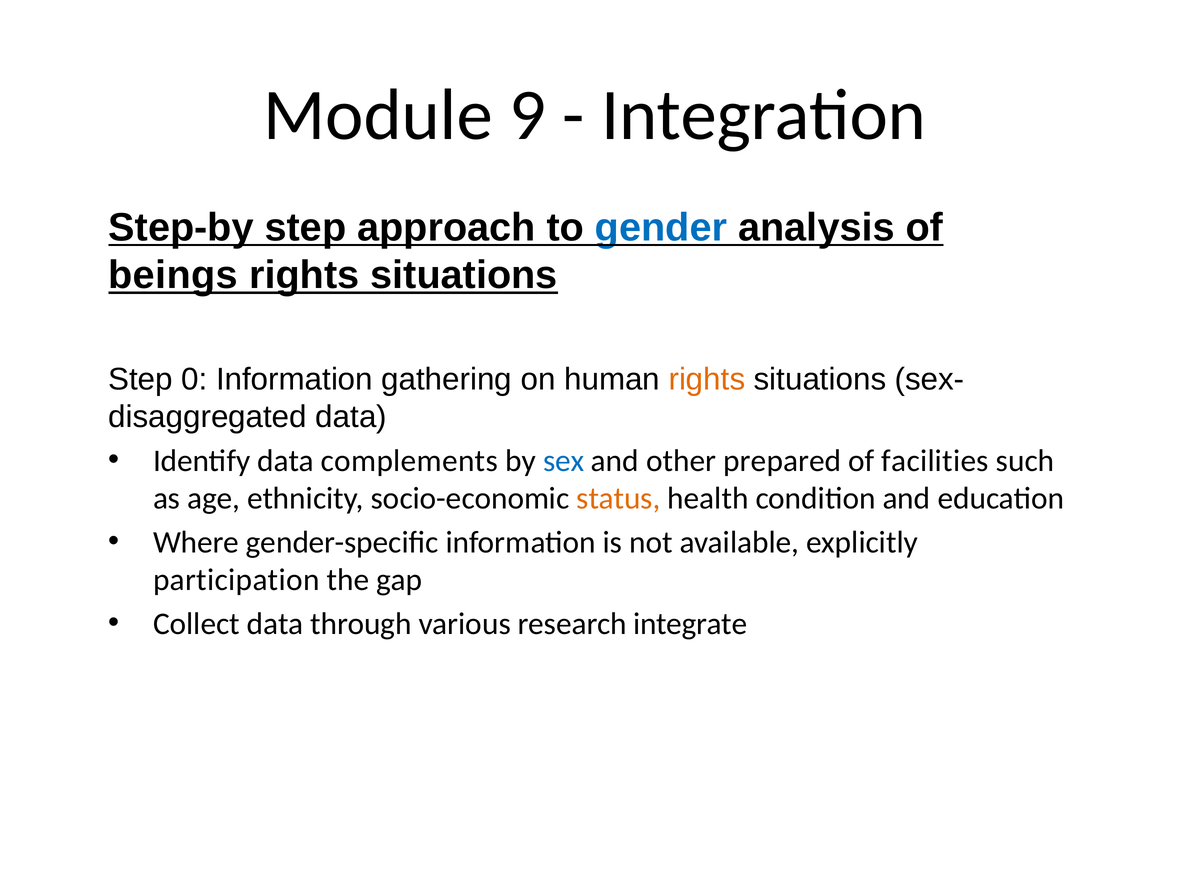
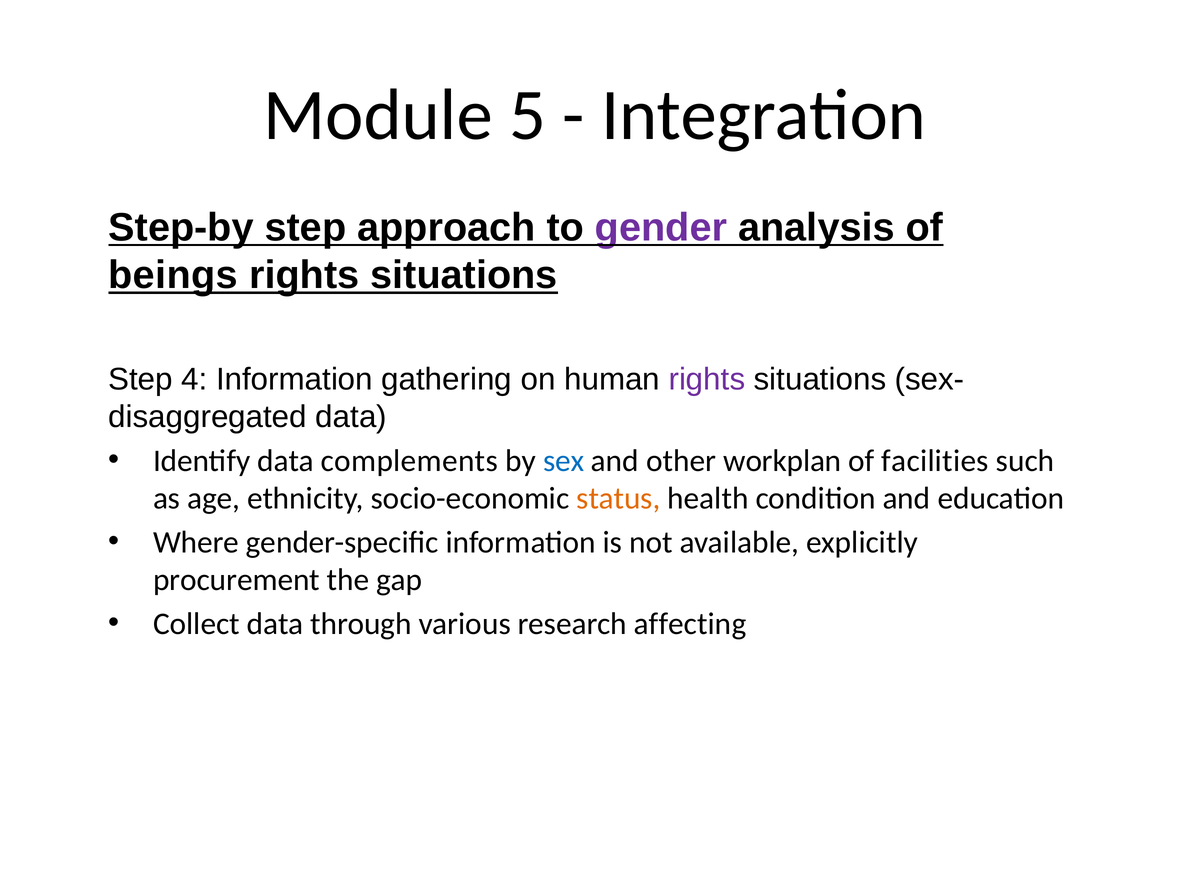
9: 9 -> 5 (528, 115)
gender colour: blue -> purple (661, 228)
0: 0 -> 4 (194, 379)
rights colour: orange -> purple (707, 379)
prepared: prepared -> workplan (782, 460)
participation: participation -> procurement (236, 580)
integrate: integrate -> affecting (690, 624)
